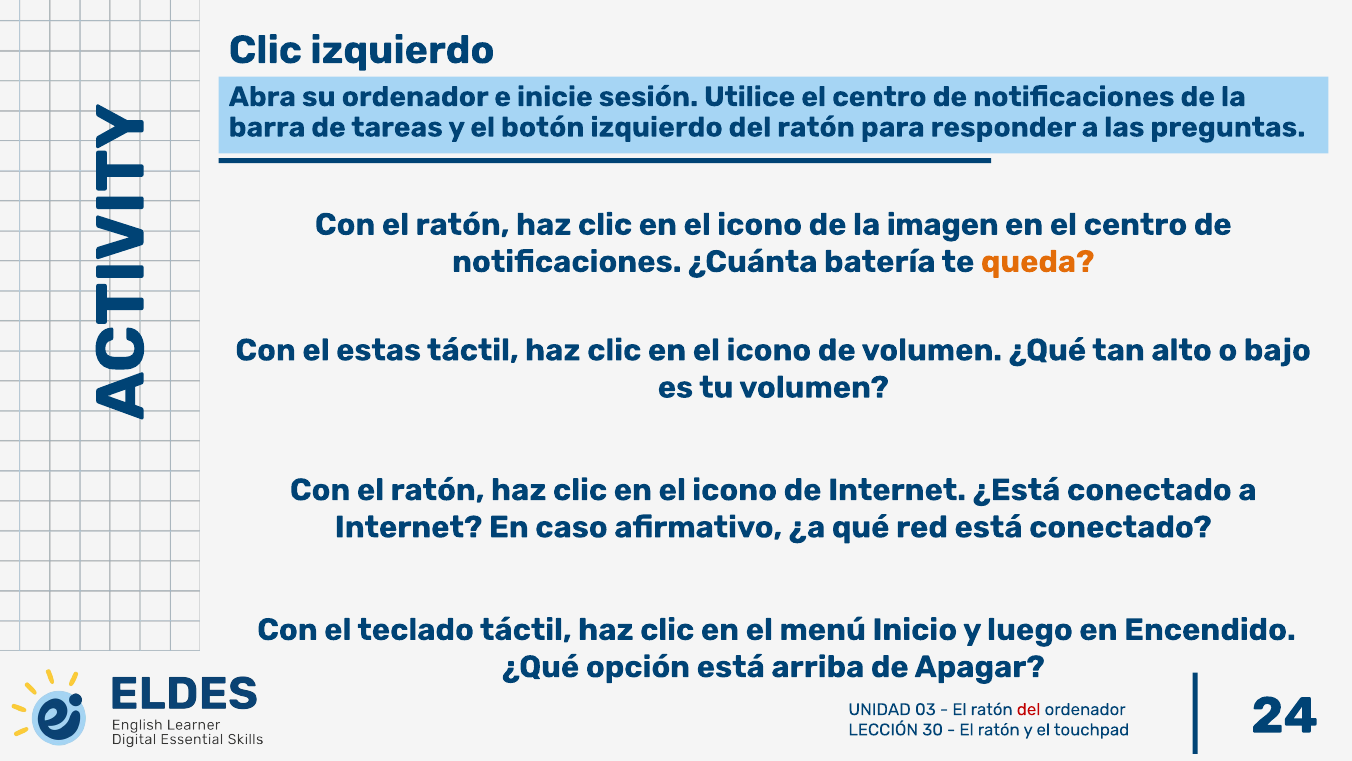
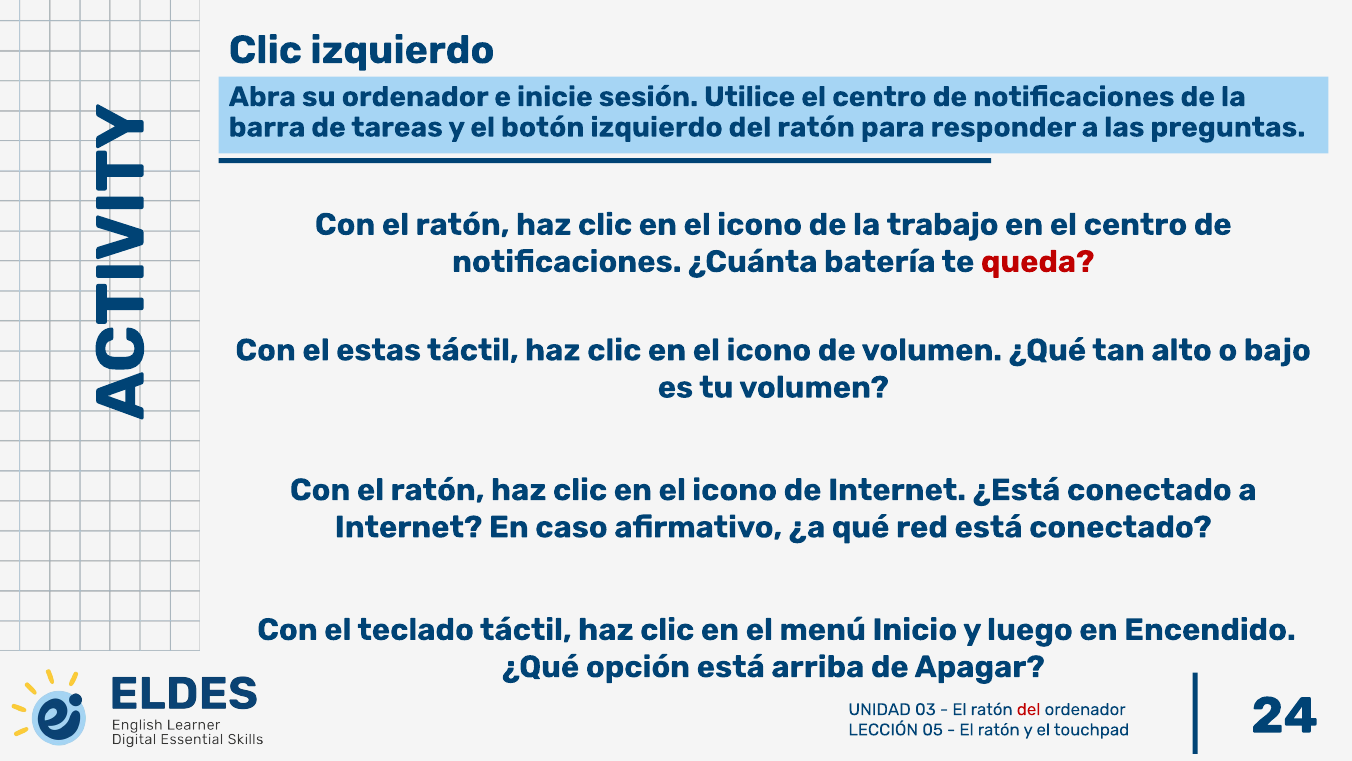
imagen: imagen -> trabajo (943, 224)
queda colour: orange -> red (1038, 262)
30: 30 -> 05 (933, 729)
